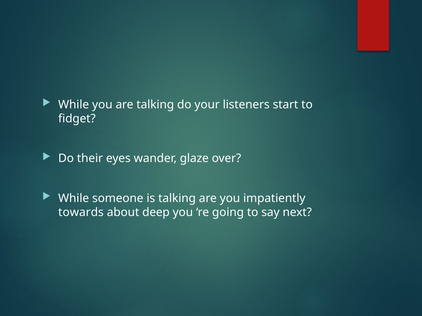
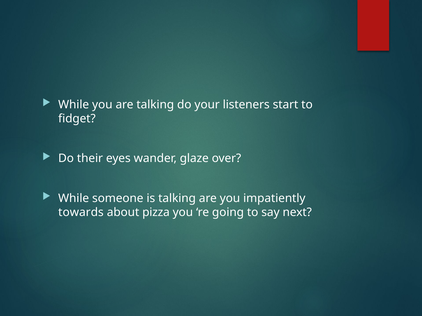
deep: deep -> pizza (156, 213)
